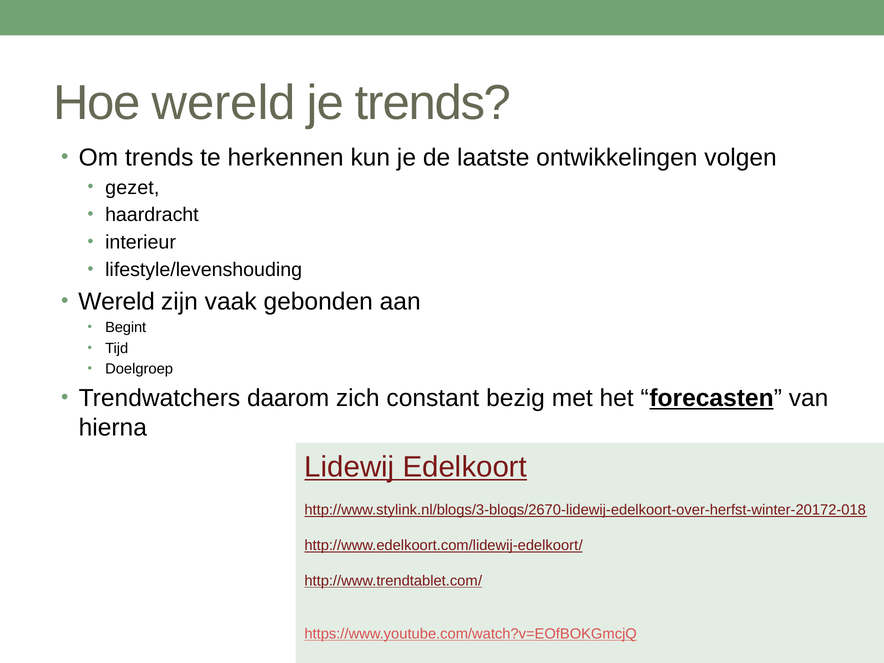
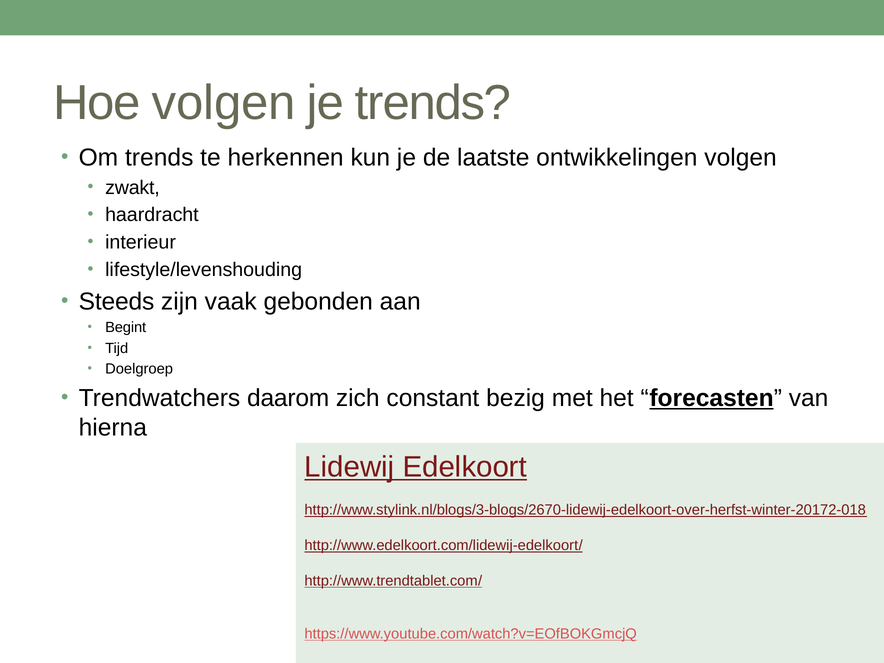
Hoe wereld: wereld -> volgen (224, 103)
gezet: gezet -> zwakt (132, 188)
Wereld: Wereld -> Steeds (117, 302)
